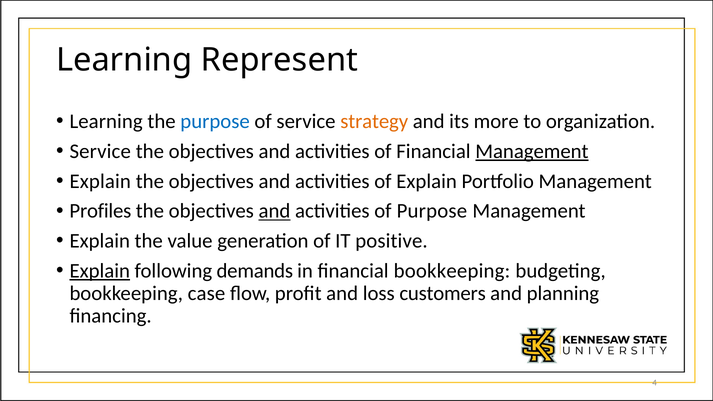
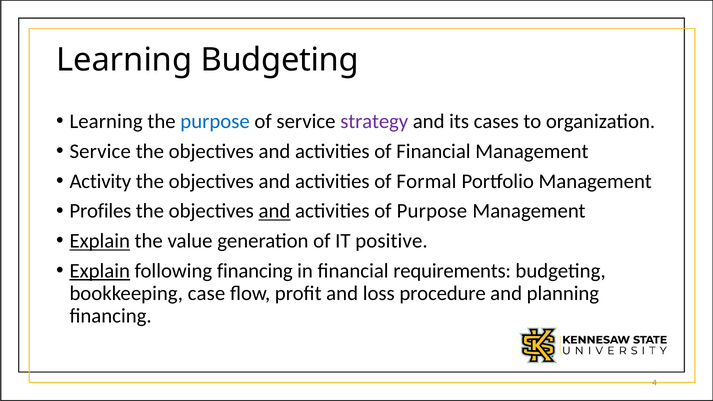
Learning Represent: Represent -> Budgeting (280, 60)
strategy colour: orange -> purple (374, 121)
more: more -> cases (496, 121)
Management underline: present -> none (532, 151)
Explain: Explain -> Activity (100, 181)
of Explain: Explain -> Formal (426, 181)
Explain underline: none -> present (100, 241)
following demands: demands -> financing (255, 271)
financial bookkeeping: bookkeeping -> requirements (452, 271)
customers: customers -> procedure (443, 293)
